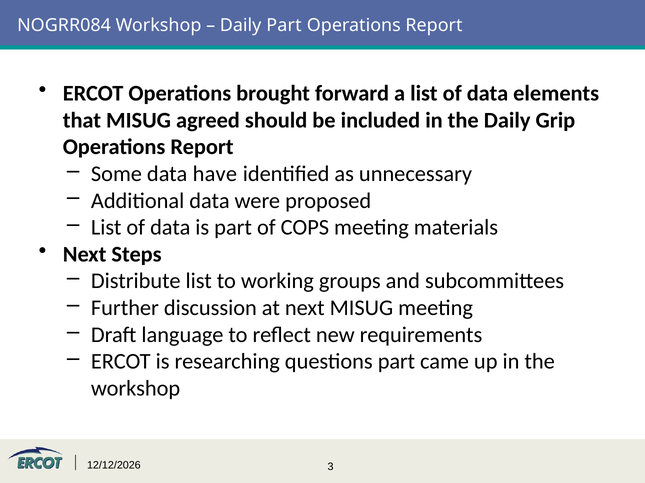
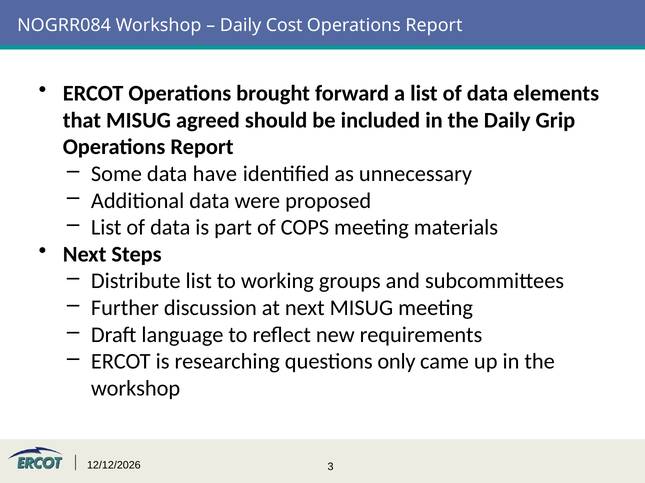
Daily Part: Part -> Cost (284, 25)
questions part: part -> only (396, 362)
